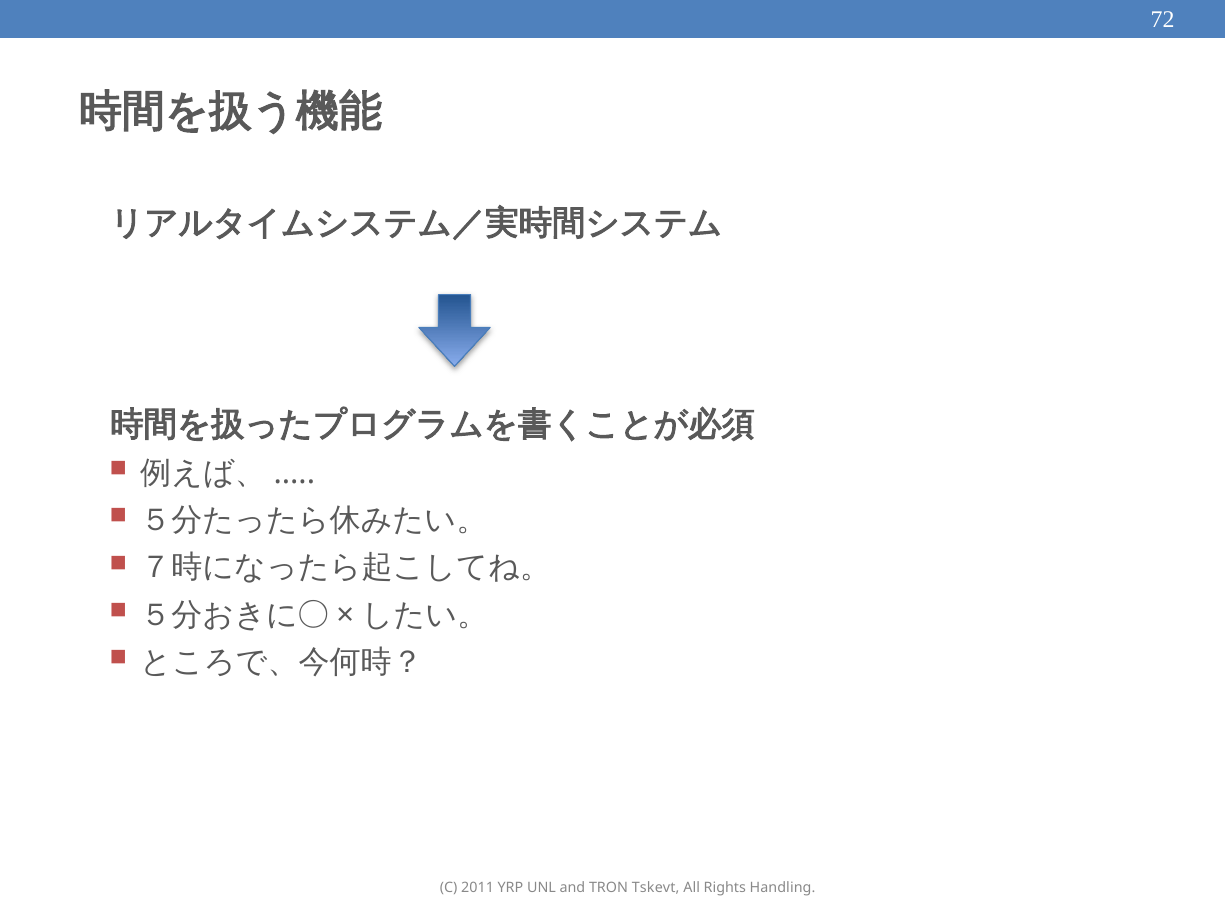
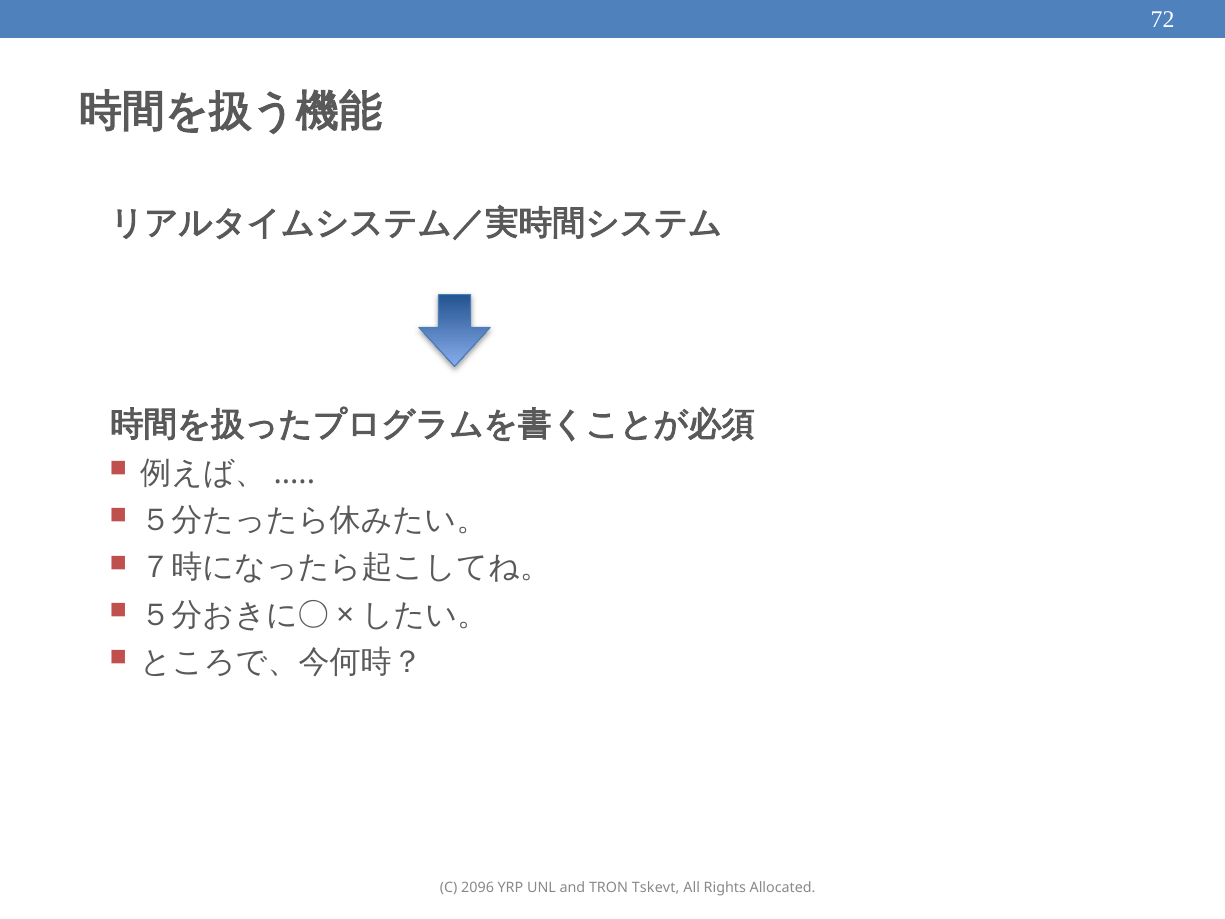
2011: 2011 -> 2096 (478, 888)
Handling: Handling -> Allocated (783, 888)
